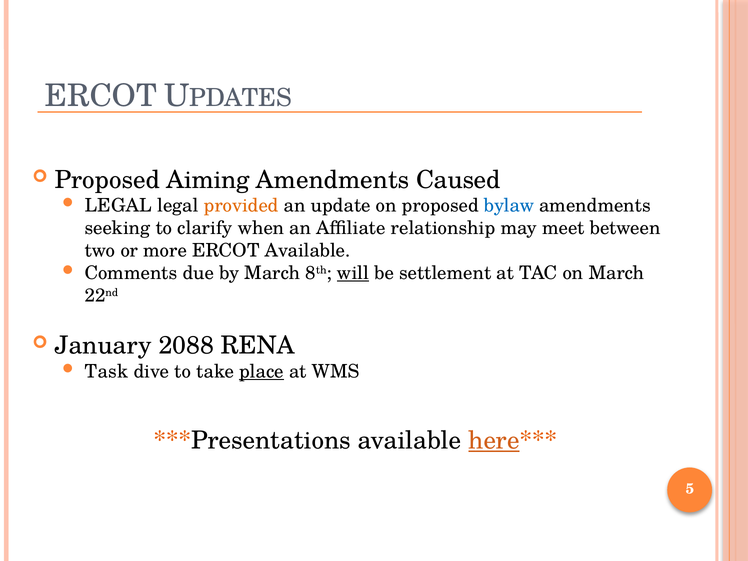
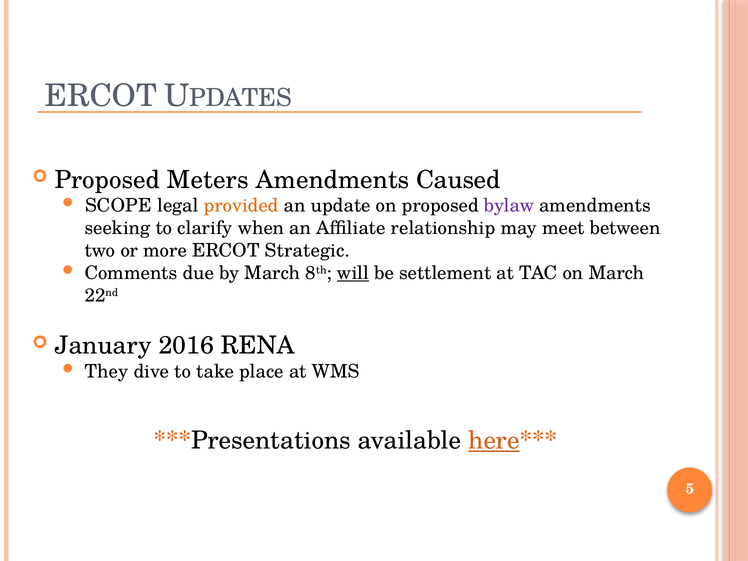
Aiming: Aiming -> Meters (208, 180)
LEGAL: LEGAL -> SCOPE (118, 206)
bylaw colour: blue -> purple (509, 206)
ERCOT Available: Available -> Strategic (307, 251)
2088: 2088 -> 2016 (186, 346)
Task: Task -> They (107, 371)
place underline: present -> none (262, 371)
